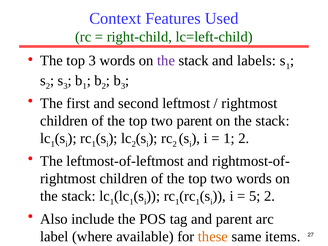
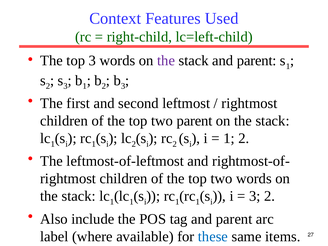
stack and labels: labels -> parent (257, 61)
5: 5 -> 3 (255, 196)
these colour: orange -> blue (213, 237)
